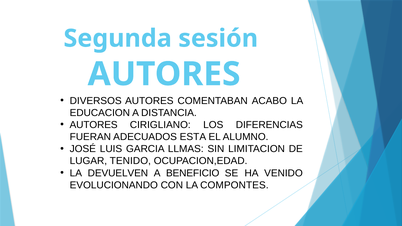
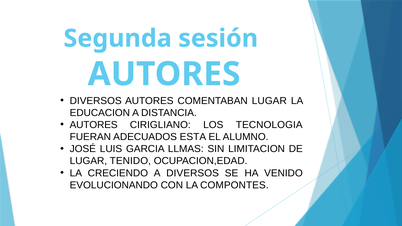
ACABO: ACABO -> LUGAR (269, 101)
DIFERENCIAS: DIFERENCIAS -> TECNOLOGIA (269, 125)
DEVUELVEN: DEVUELVEN -> CRECIENDO (118, 173)
A BENEFICIO: BENEFICIO -> DIVERSOS (193, 173)
